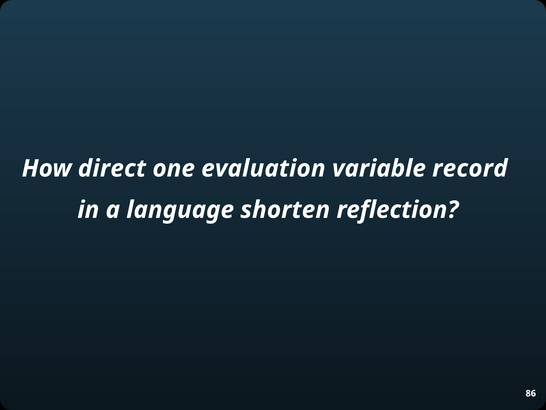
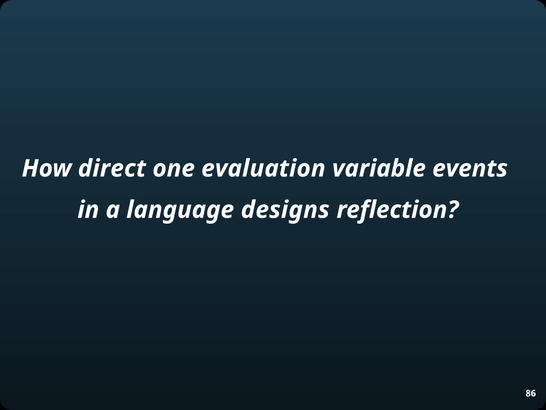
record: record -> events (470, 168)
shorten: shorten -> designs (285, 210)
